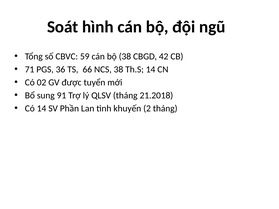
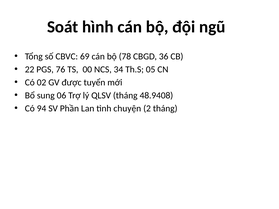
59: 59 -> 69 (85, 56)
bộ 38: 38 -> 78 (125, 56)
42: 42 -> 36 (164, 56)
71: 71 -> 22 (30, 69)
36: 36 -> 76 (60, 69)
66: 66 -> 00 (87, 69)
NCS 38: 38 -> 34 (118, 69)
Th.S 14: 14 -> 05 (151, 69)
91: 91 -> 06 (62, 96)
21.2018: 21.2018 -> 48.9408 (156, 96)
Có 14: 14 -> 94 (42, 109)
khuyến: khuyến -> chuyện (127, 109)
